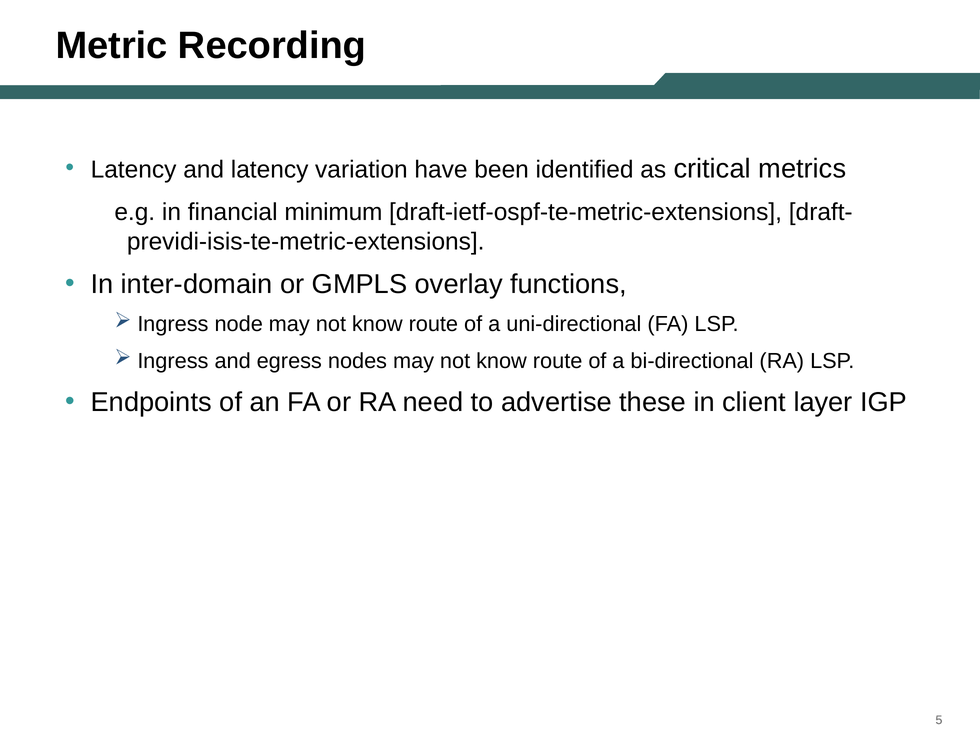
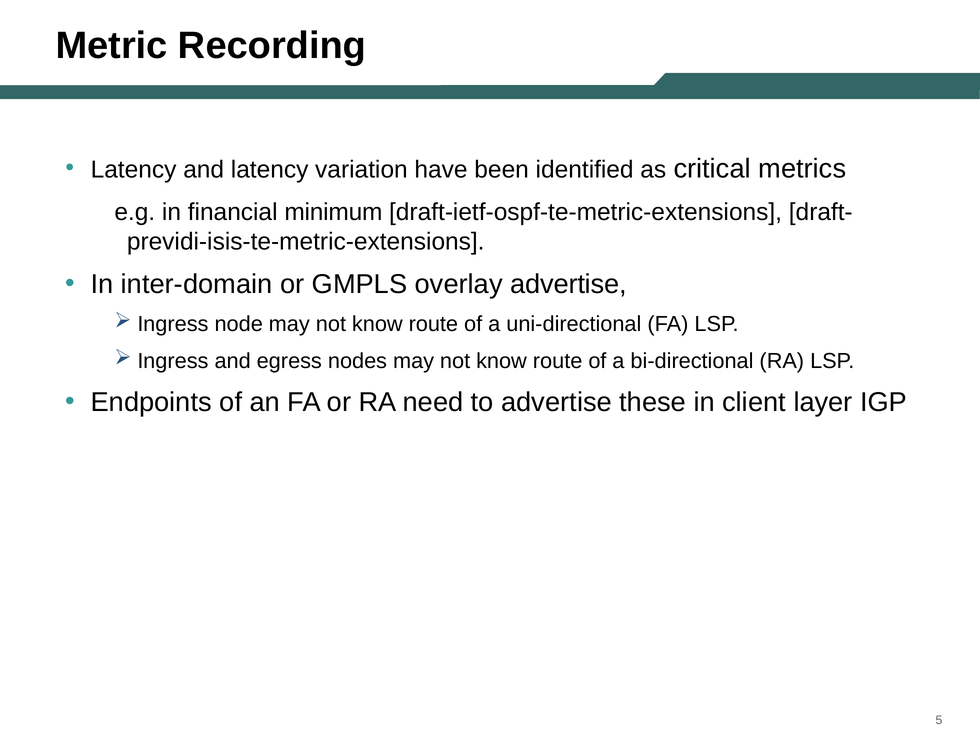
overlay functions: functions -> advertise (569, 284)
